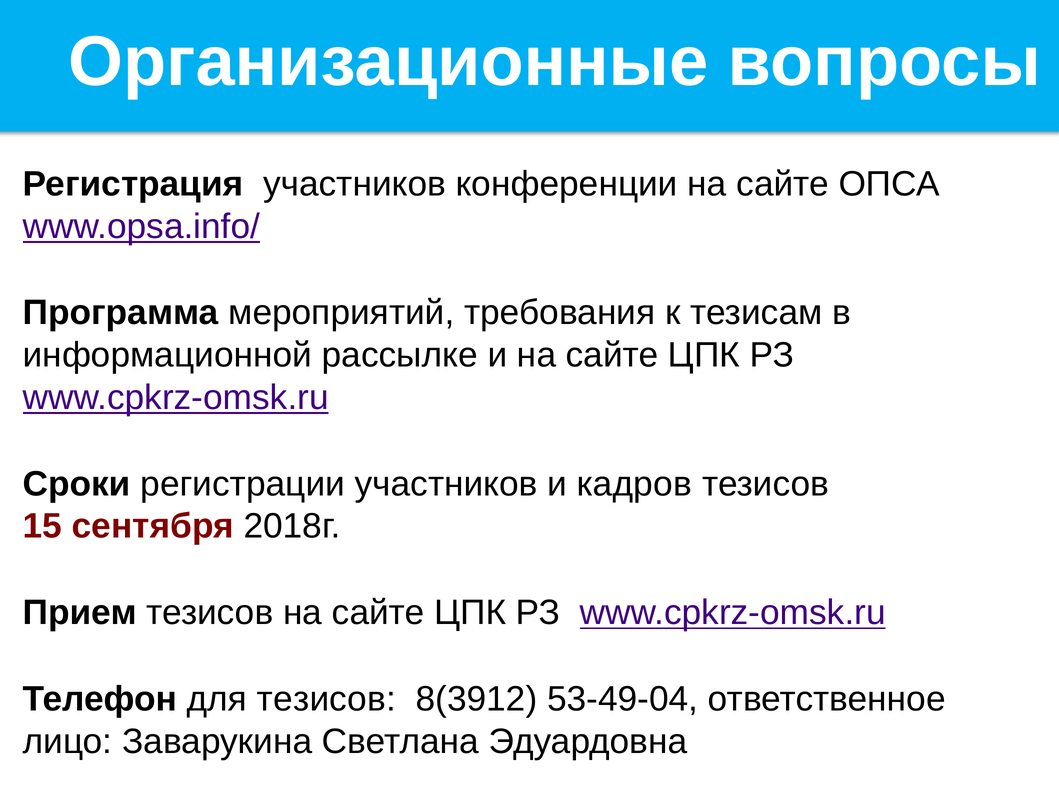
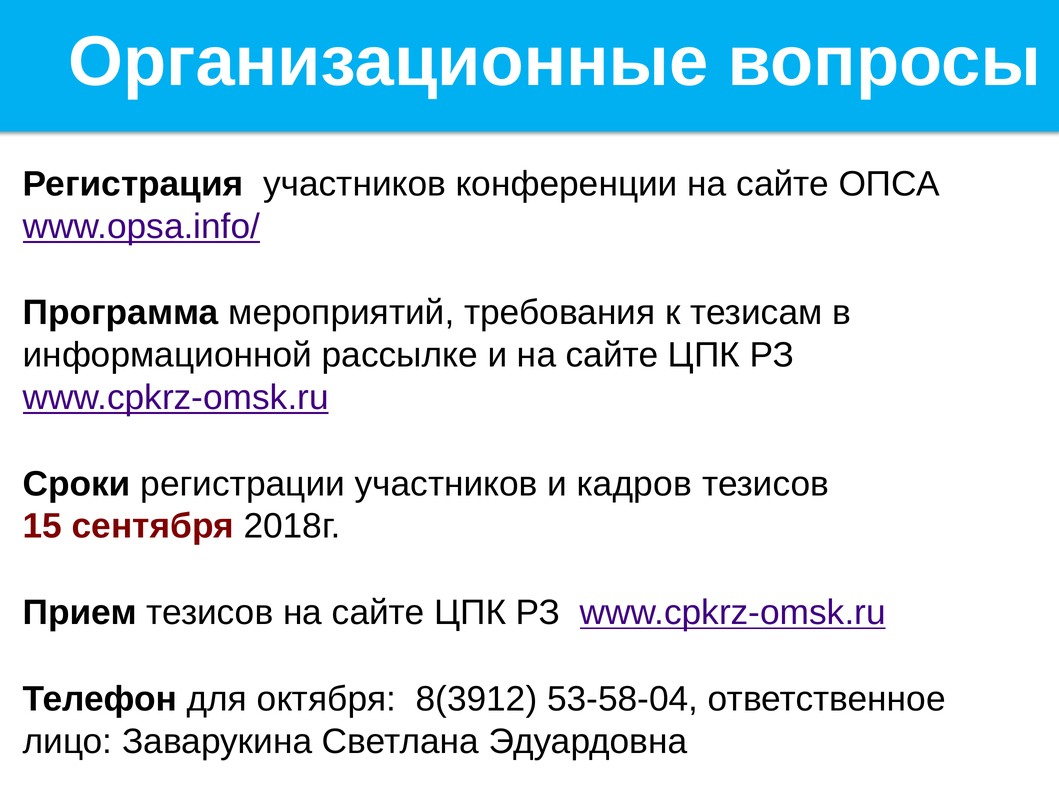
для тезисов: тезисов -> октября (326, 699)
53-49-04: 53-49-04 -> 53-58-04 (623, 699)
